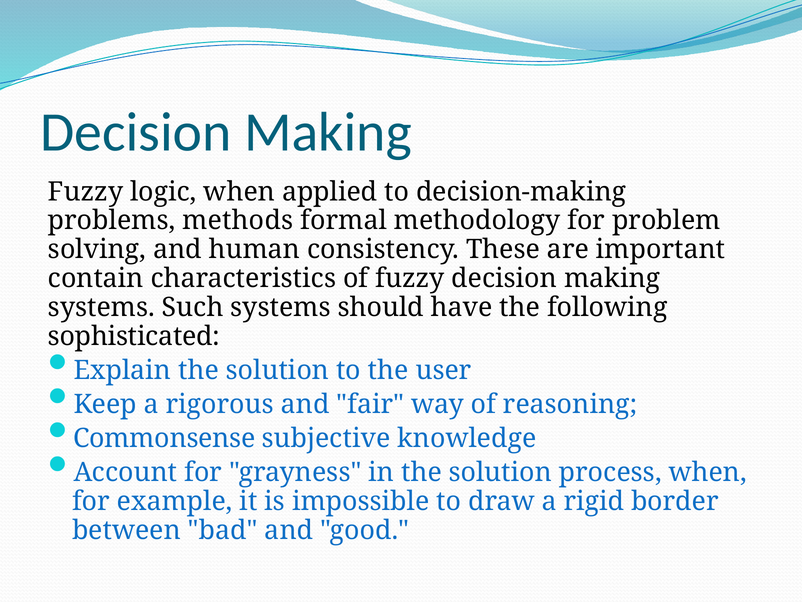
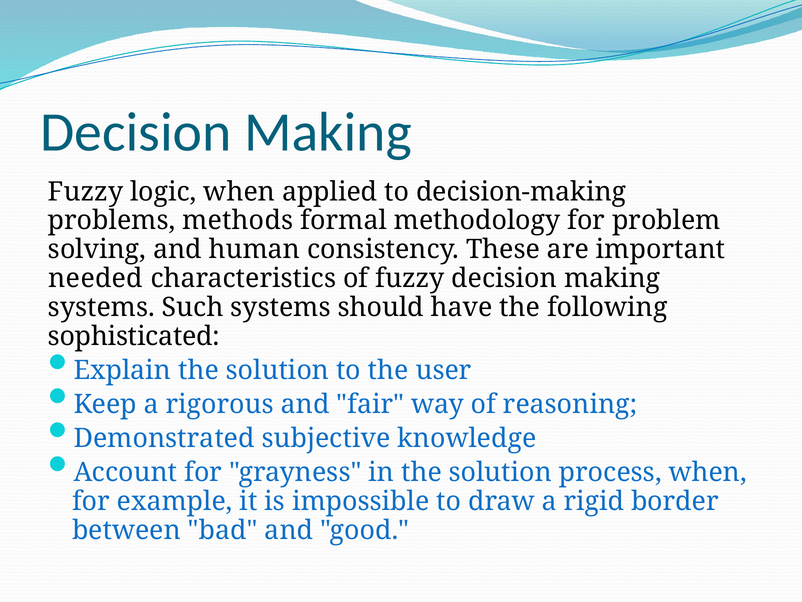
contain: contain -> needed (96, 278)
Commonsense: Commonsense -> Demonstrated (164, 438)
